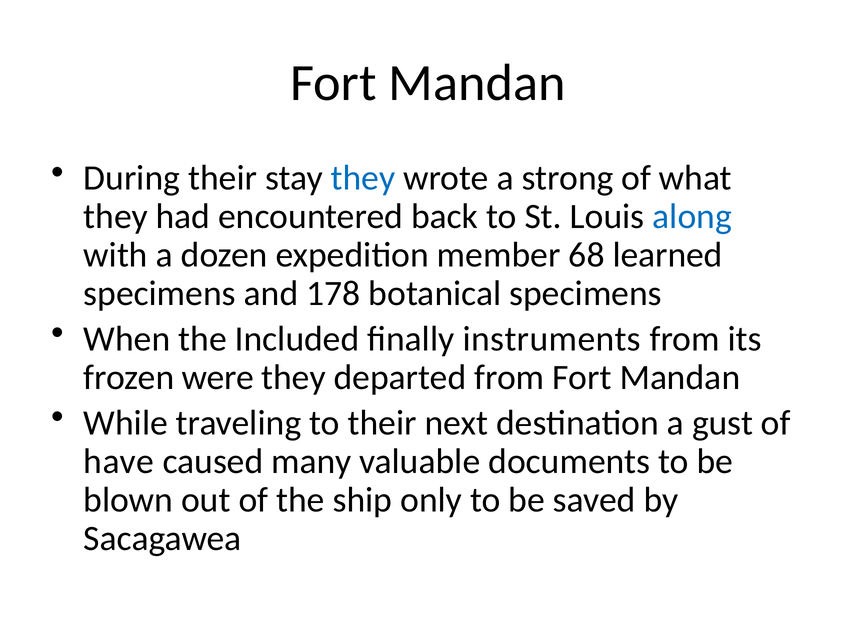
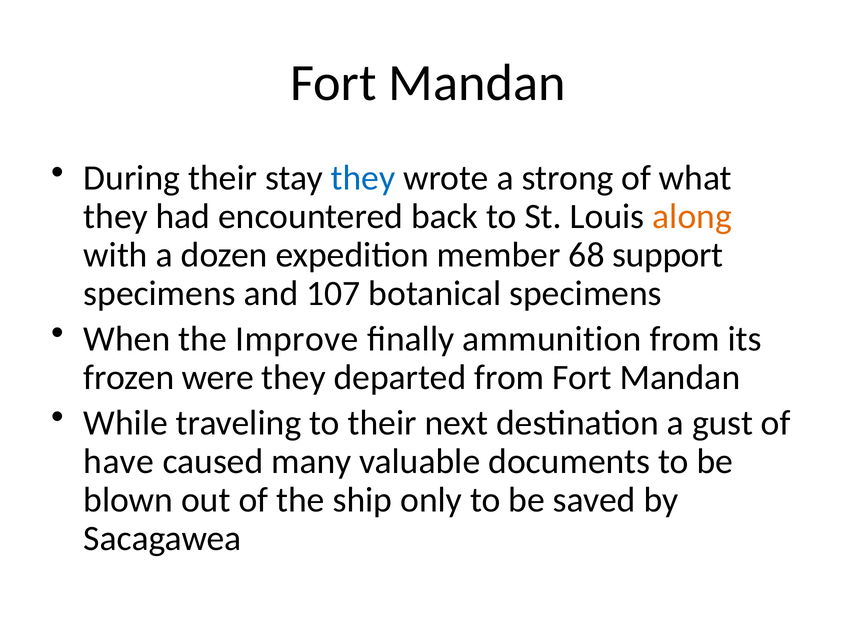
along colour: blue -> orange (692, 216)
learned: learned -> support (668, 255)
178: 178 -> 107 (333, 294)
Included: Included -> Improve (297, 339)
instruments: instruments -> ammunition (552, 339)
